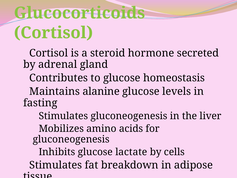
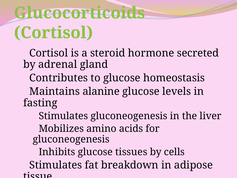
lactate: lactate -> tissues (131, 152)
